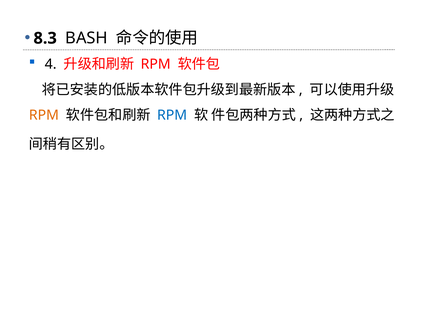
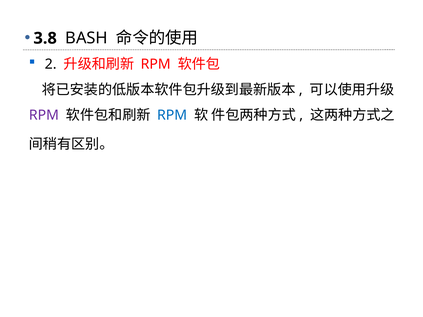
8.3: 8.3 -> 3.8 (45, 38)
4: 4 -> 2 (51, 64)
RPM colour: orange -> purple (44, 115)
